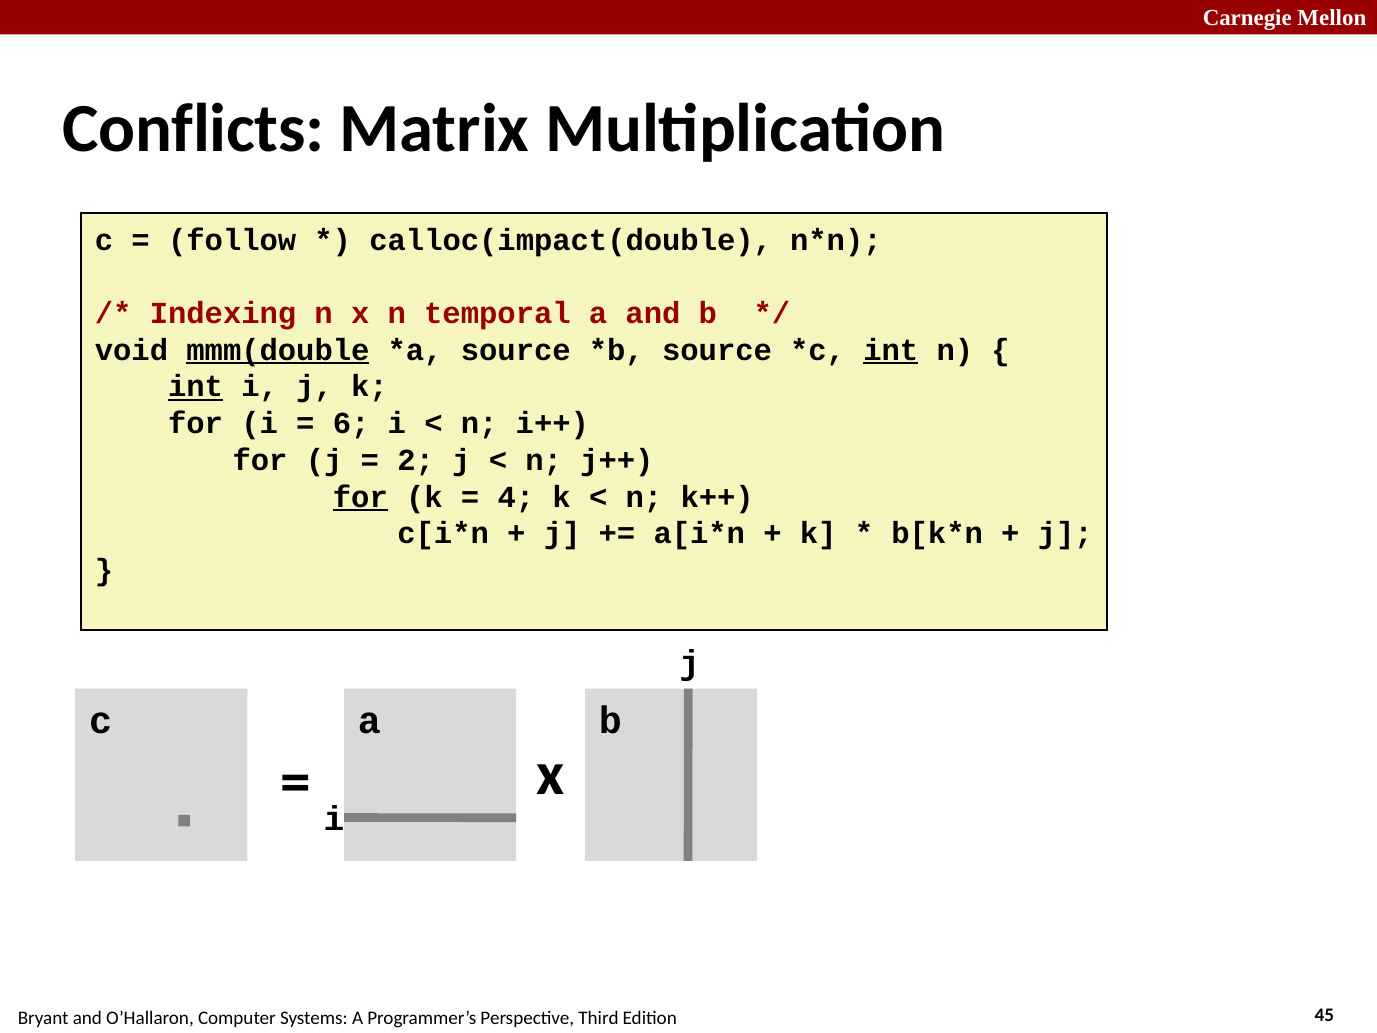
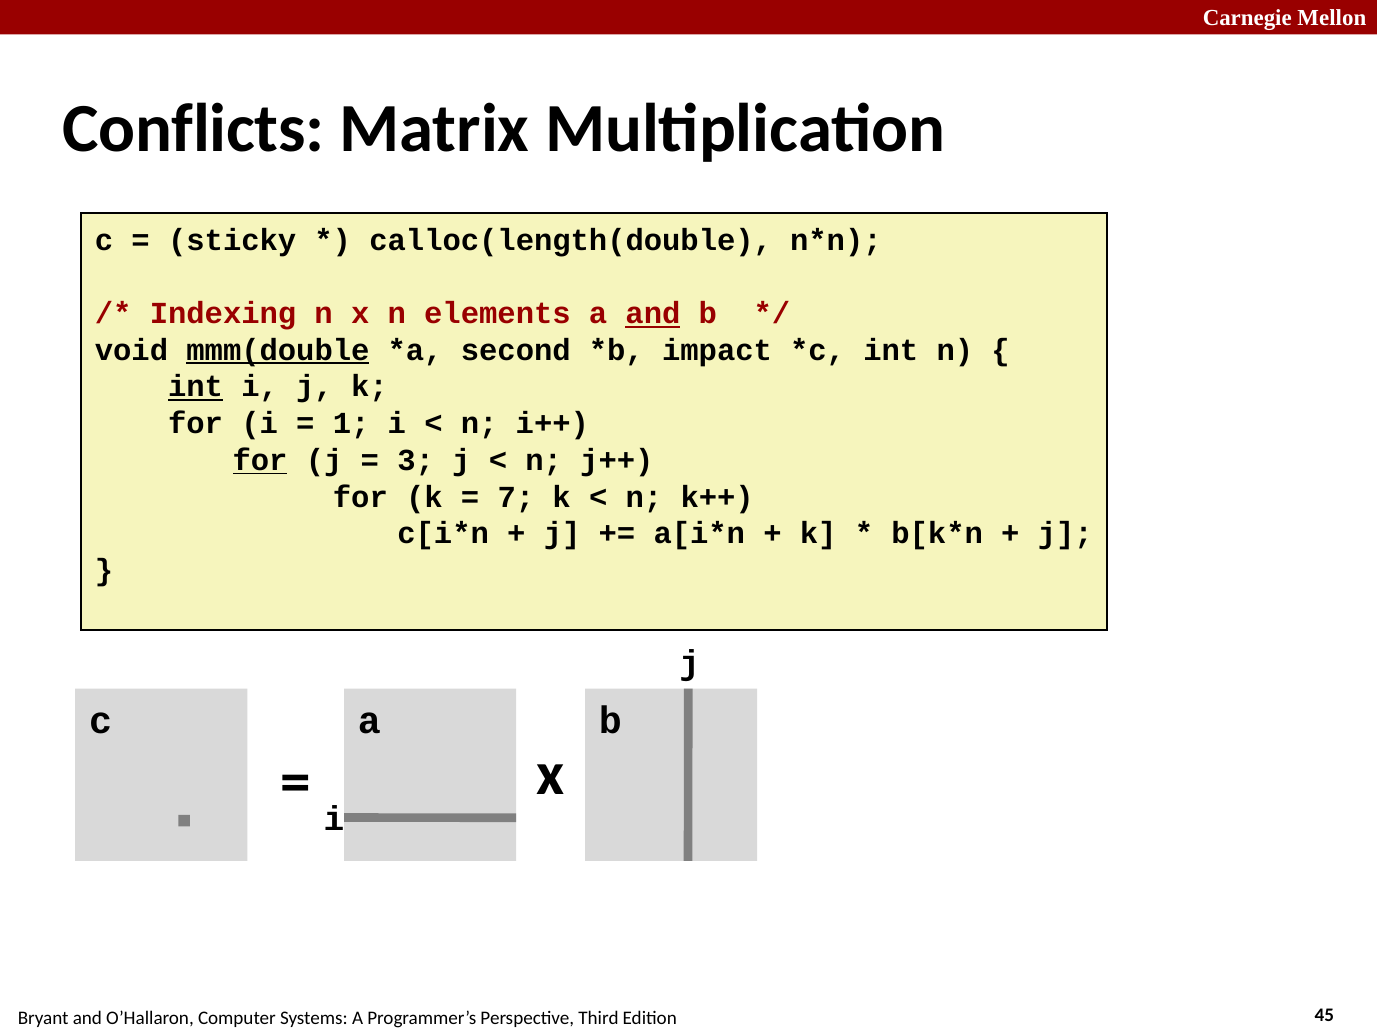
follow: follow -> sticky (232, 240)
calloc(impact(double: calloc(impact(double -> calloc(length(double (571, 240)
temporal: temporal -> elements (497, 313)
and underline: none -> present (653, 313)
source: source -> second (516, 350)
source: source -> impact (717, 350)
int underline: present -> none (891, 350)
6: 6 -> 1 (351, 424)
for underline: none -> present (260, 460)
2: 2 -> 3 (416, 460)
for underline: present -> none (360, 497)
4: 4 -> 7 (516, 497)
